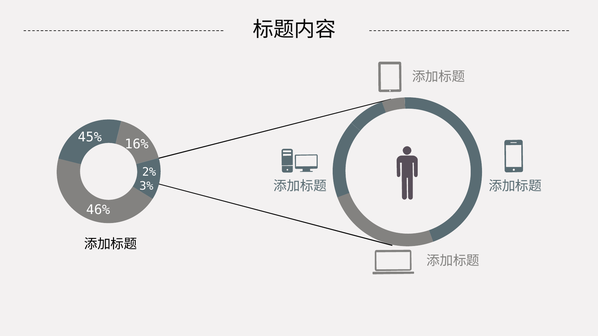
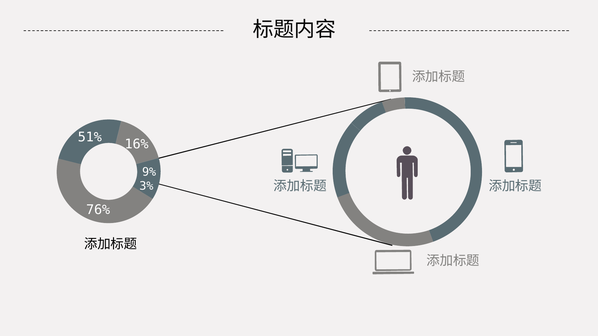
45%: 45% -> 51% (90, 137)
2%: 2% -> 9% (149, 172)
46%: 46% -> 76% (98, 210)
